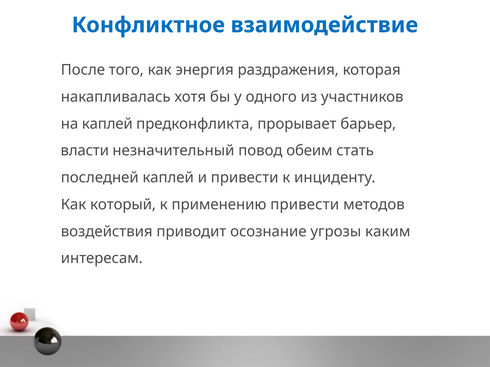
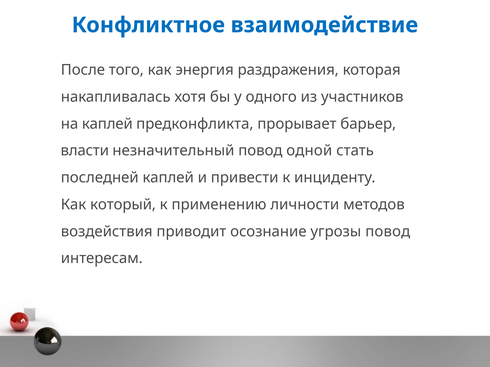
обеим: обеим -> одной (309, 151)
применению привести: привести -> личности (305, 205)
угрозы каким: каким -> повод (388, 232)
